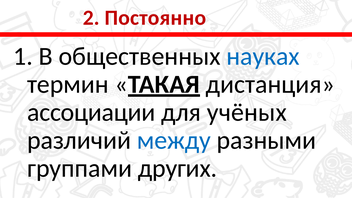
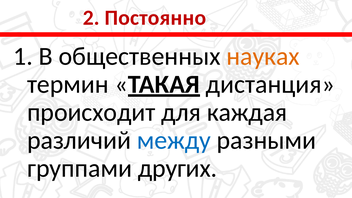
науках colour: blue -> orange (263, 56)
ассоциации: ассоциации -> происходит (91, 112)
учёных: учёных -> каждая (247, 112)
